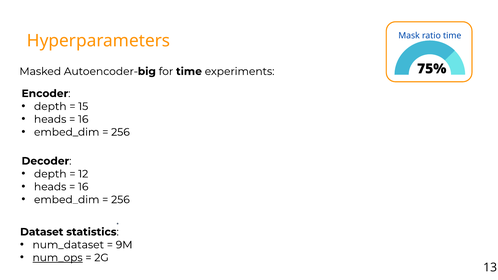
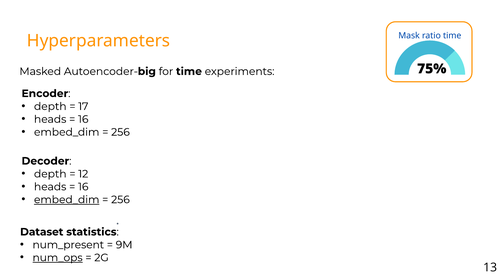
15: 15 -> 17 (83, 106)
embed_dim underline: none -> present (67, 200)
num_dataset: num_dataset -> num_present (68, 245)
